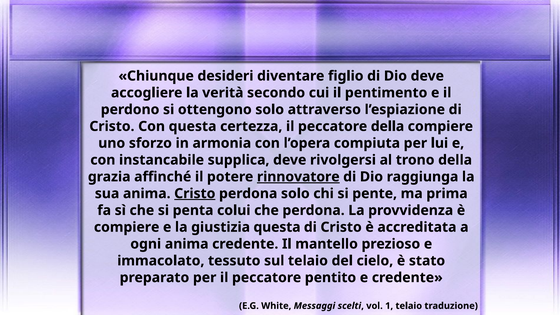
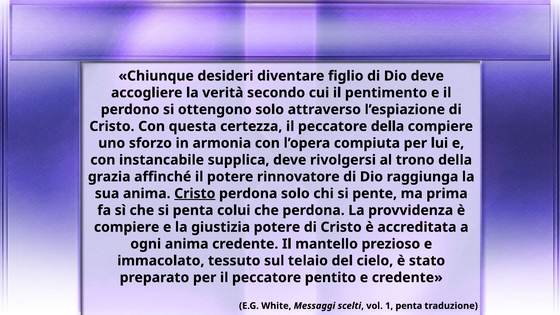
rinnovatore underline: present -> none (298, 177)
giustizia questa: questa -> potere (277, 227)
1 telaio: telaio -> penta (409, 306)
